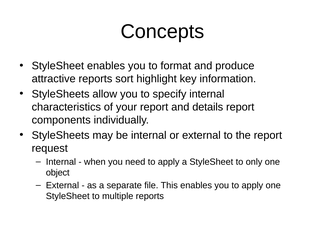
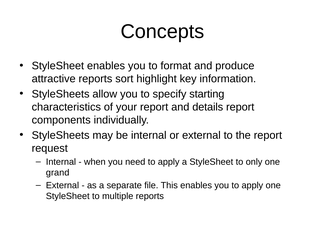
specify internal: internal -> starting (207, 94)
object: object -> grand (58, 173)
